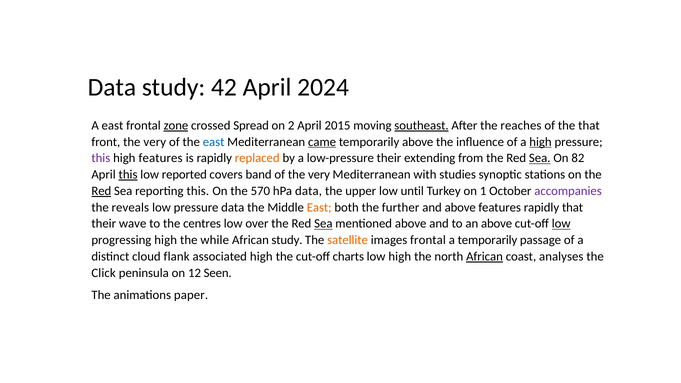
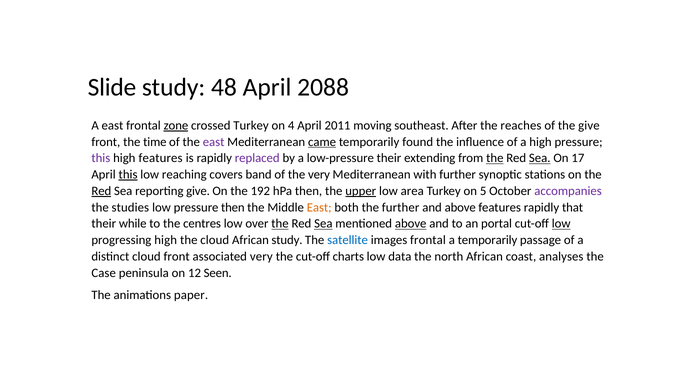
Data: Data -> Slide (112, 87)
42: 42 -> 48 (224, 87)
2024: 2024 -> 2088 (323, 87)
crossed Spread: Spread -> Turkey (251, 125)
2: 2 -> 4 (291, 125)
2015: 2015 -> 2011 (337, 125)
southeast underline: present -> none (421, 125)
the that: that -> give (589, 125)
front the very: very -> time (155, 142)
east colour: blue -> purple (214, 142)
temporarily above: above -> found (418, 142)
high underline: present -> none (541, 142)
replaced colour: orange -> purple (257, 158)
the underline: none -> present (495, 158)
82: 82 -> 17 (578, 158)
reported: reported -> reaching (184, 175)
with studies: studies -> further (458, 175)
reporting this: this -> give (198, 191)
570: 570 -> 192 (260, 191)
hPa data: data -> then (309, 191)
upper underline: none -> present (361, 191)
until: until -> area (412, 191)
1: 1 -> 5 (483, 191)
reveals: reveals -> studies (130, 207)
pressure data: data -> then (233, 207)
wave: wave -> while (133, 224)
the underline: none -> present (280, 224)
above underline: none -> present (411, 224)
an above: above -> portal (497, 224)
the while: while -> cloud (215, 240)
satellite colour: orange -> blue (348, 240)
cloud flank: flank -> front (177, 257)
associated high: high -> very (261, 257)
low high: high -> data (400, 257)
African underline: present -> none (485, 257)
Click: Click -> Case (104, 273)
